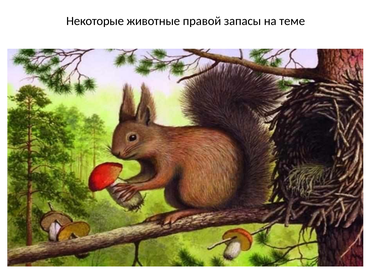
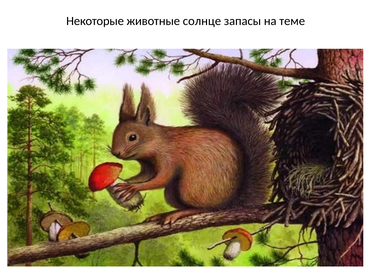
правой: правой -> солнце (202, 21)
